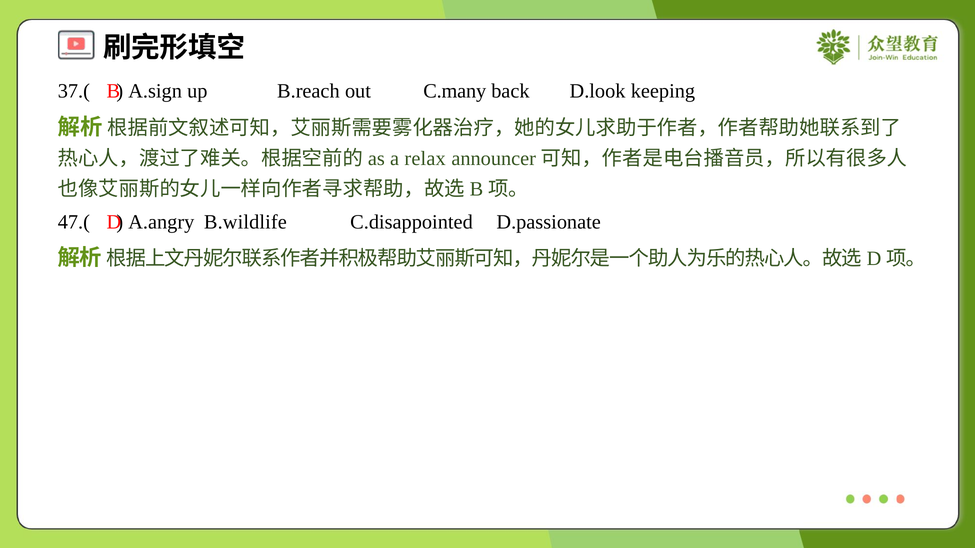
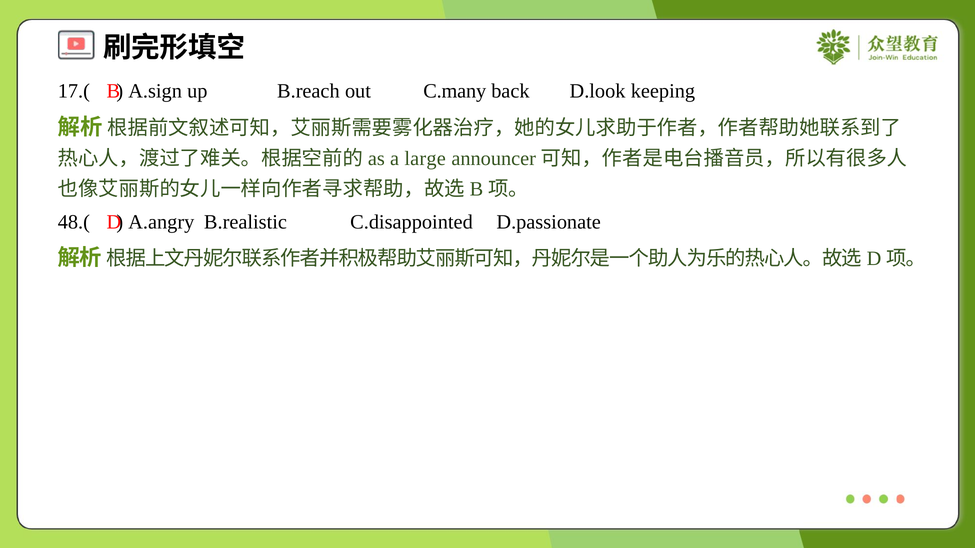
37.(: 37.( -> 17.( (74, 91)
relax: relax -> large (425, 159)
47.(: 47.( -> 48.( (74, 222)
B.wildlife: B.wildlife -> B.realistic (245, 222)
